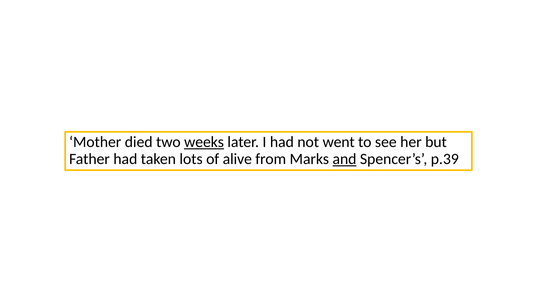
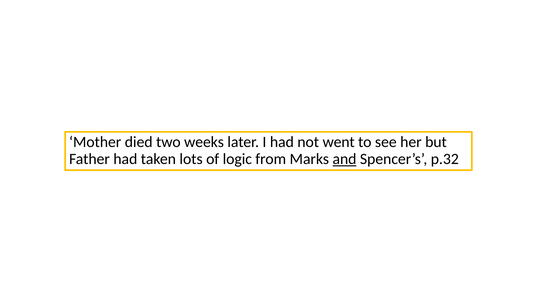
weeks underline: present -> none (204, 142)
alive: alive -> logic (237, 159)
p.39: p.39 -> p.32 (445, 159)
